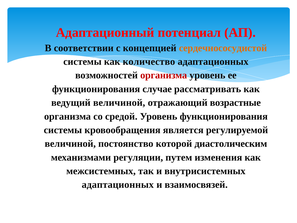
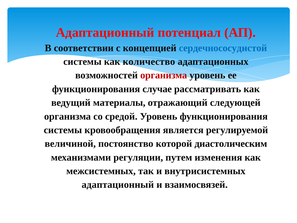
сердечнососудистой colour: orange -> blue (223, 48)
ведущий величиной: величиной -> материалы (119, 103)
возрастные: возрастные -> следующей (235, 103)
адаптационных: адаптационных -> адаптационный (118, 184)
